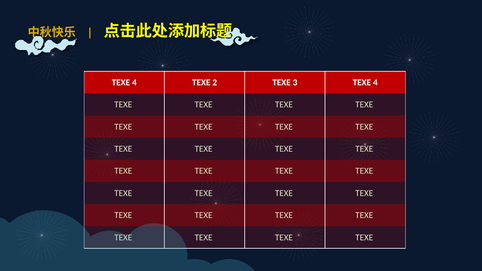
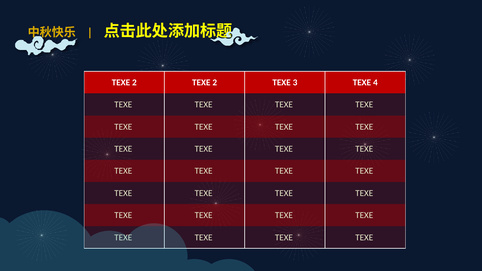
4: 4 -> 2 (134, 83)
